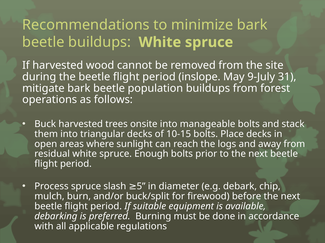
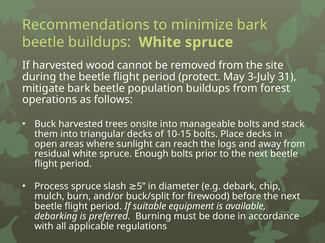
inslope: inslope -> protect (199, 77)
9-July: 9-July -> 3-July (261, 77)
